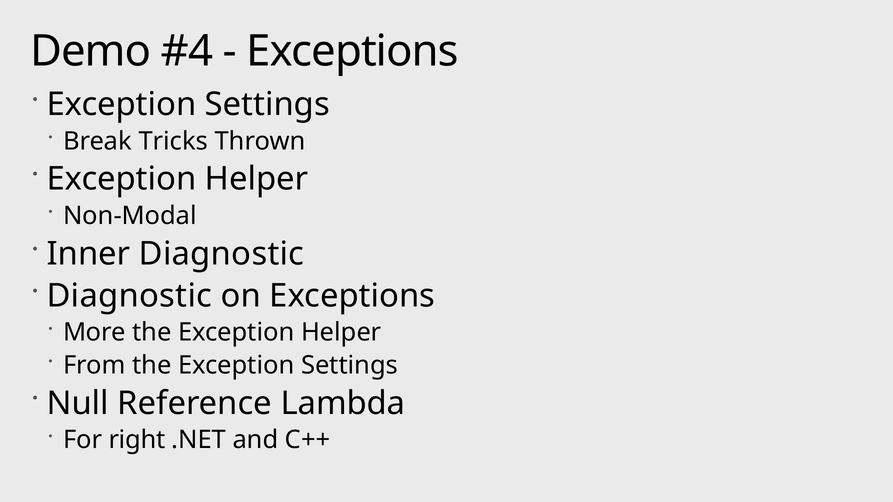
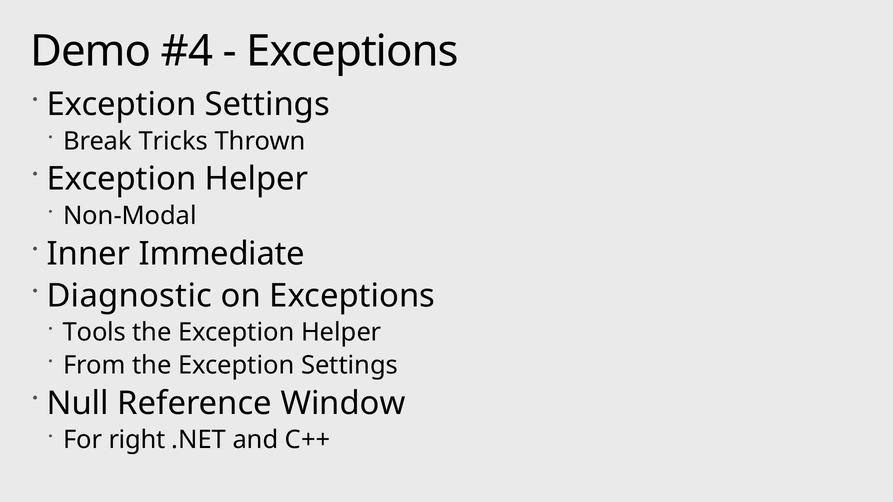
Inner Diagnostic: Diagnostic -> Immediate (222, 254)
More: More -> Tools (94, 333)
Lambda: Lambda -> Window (343, 403)
